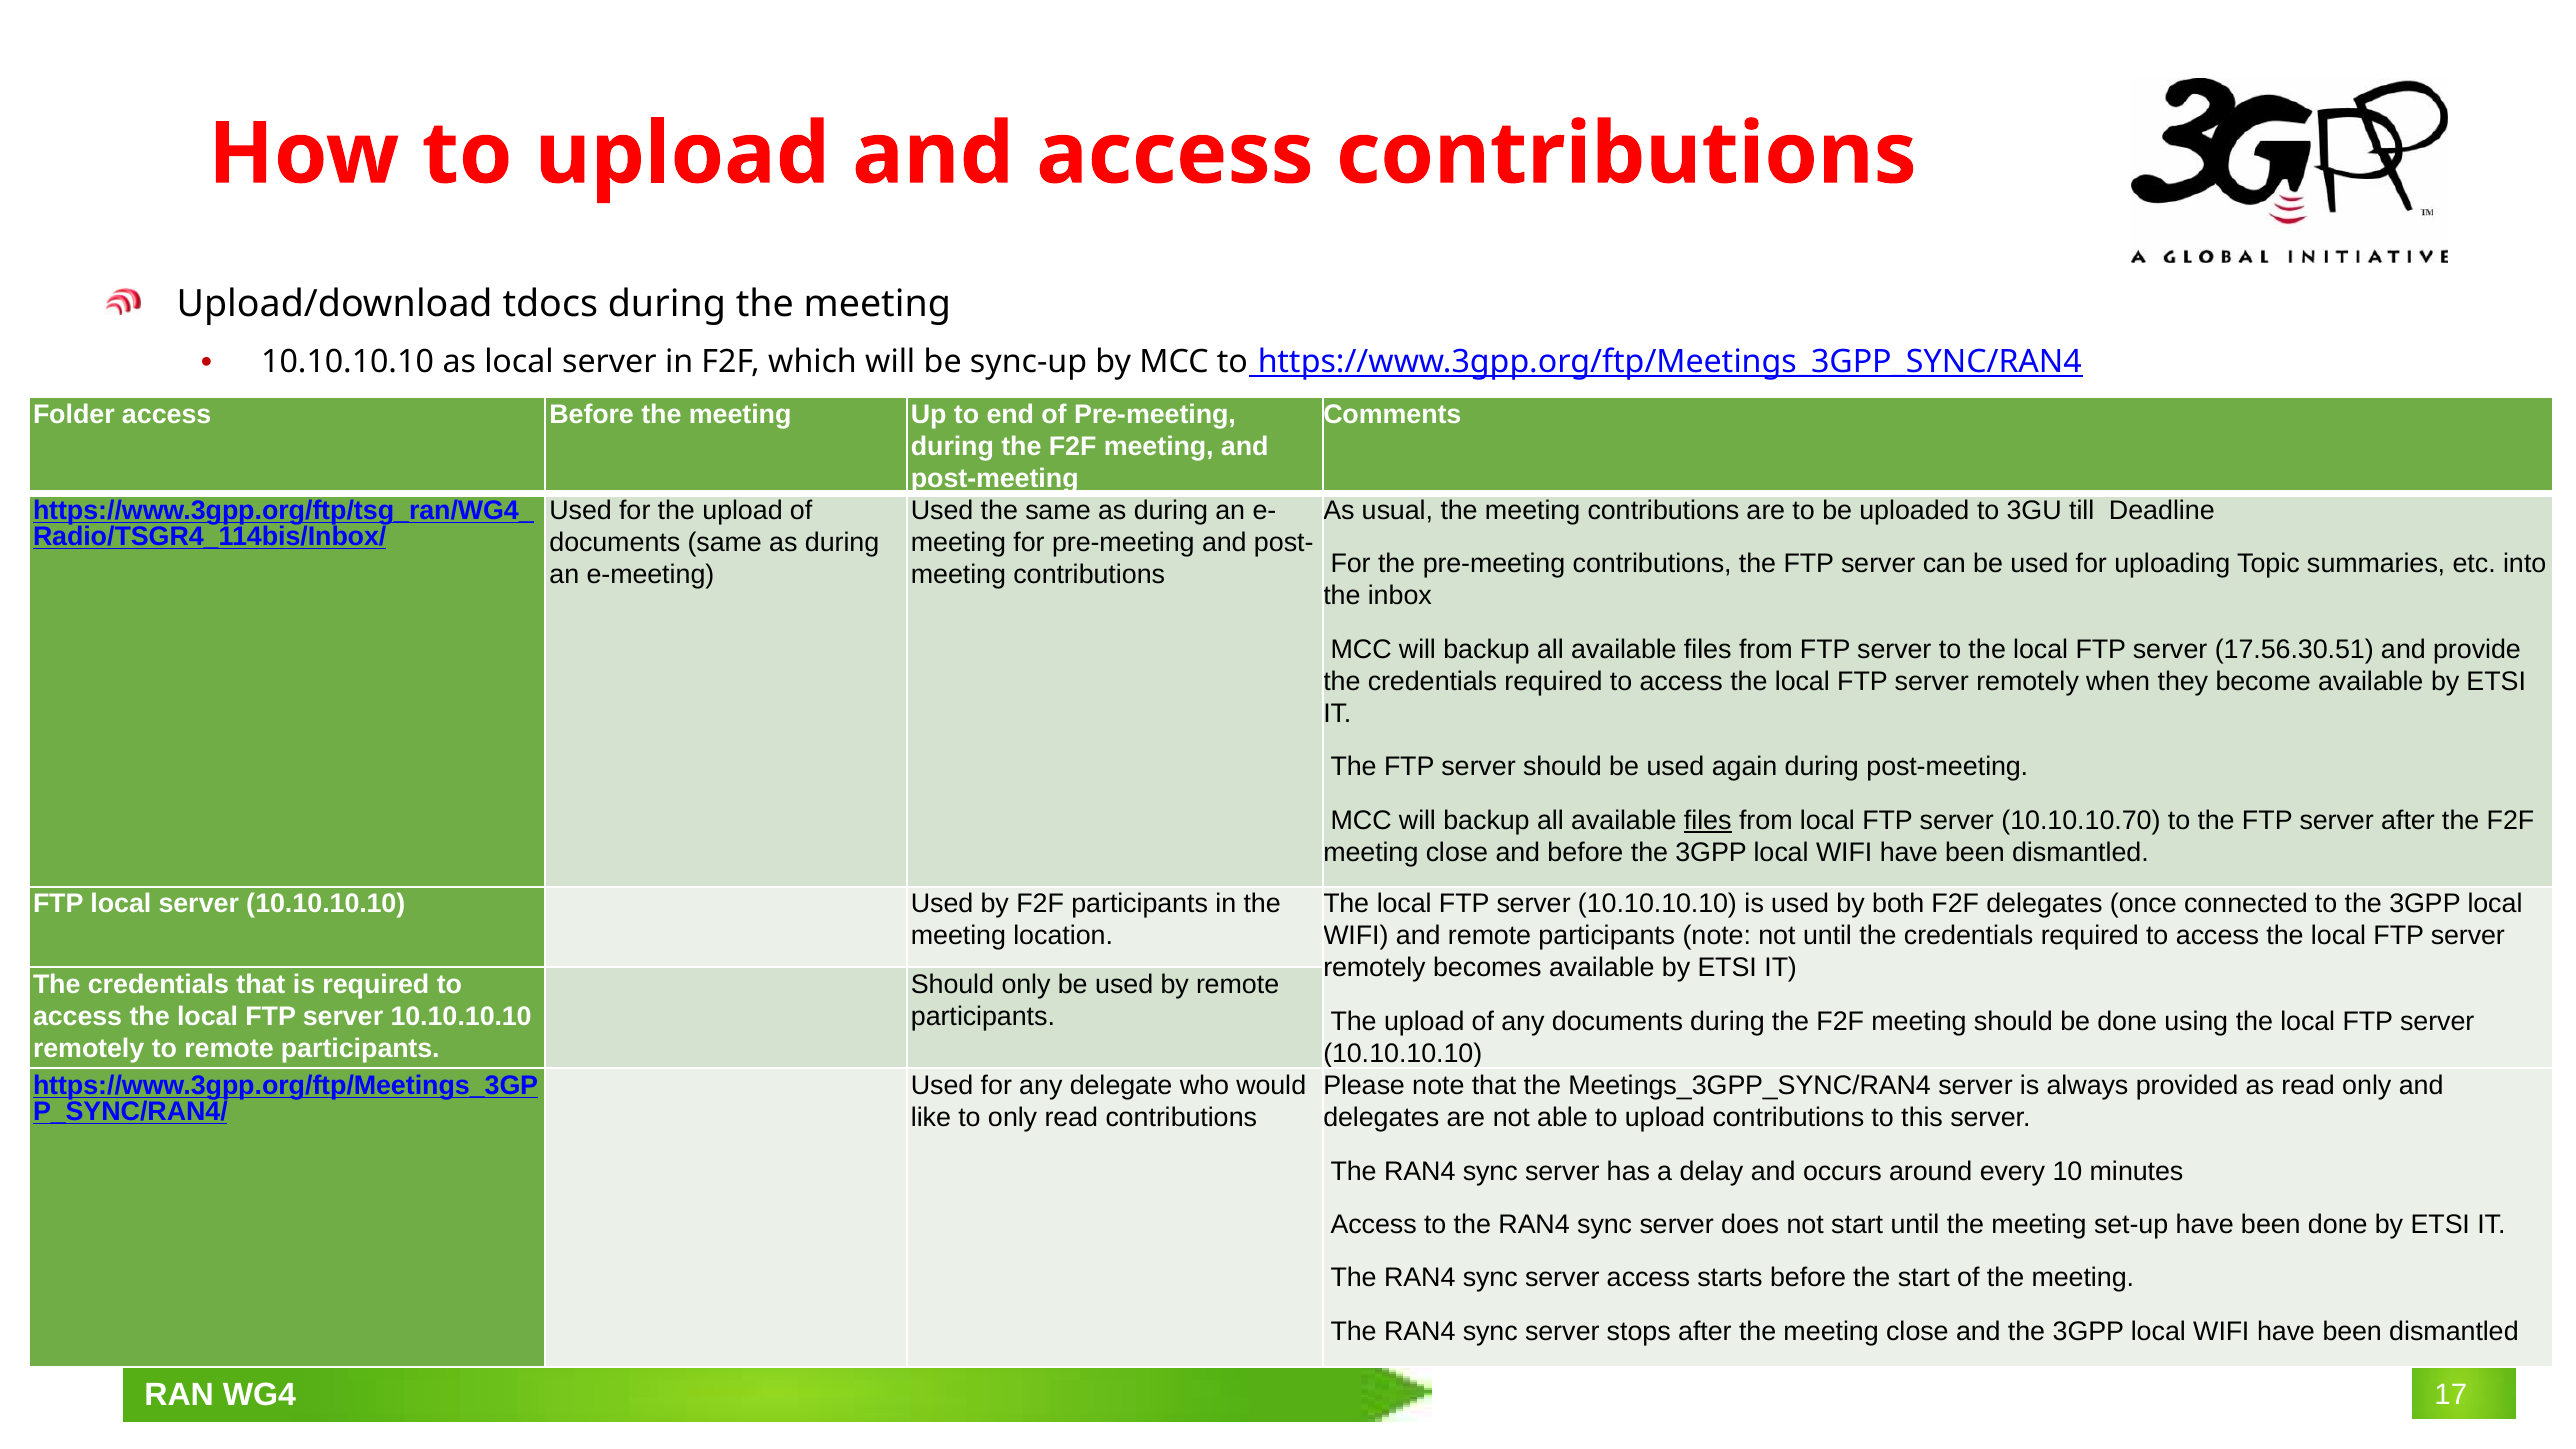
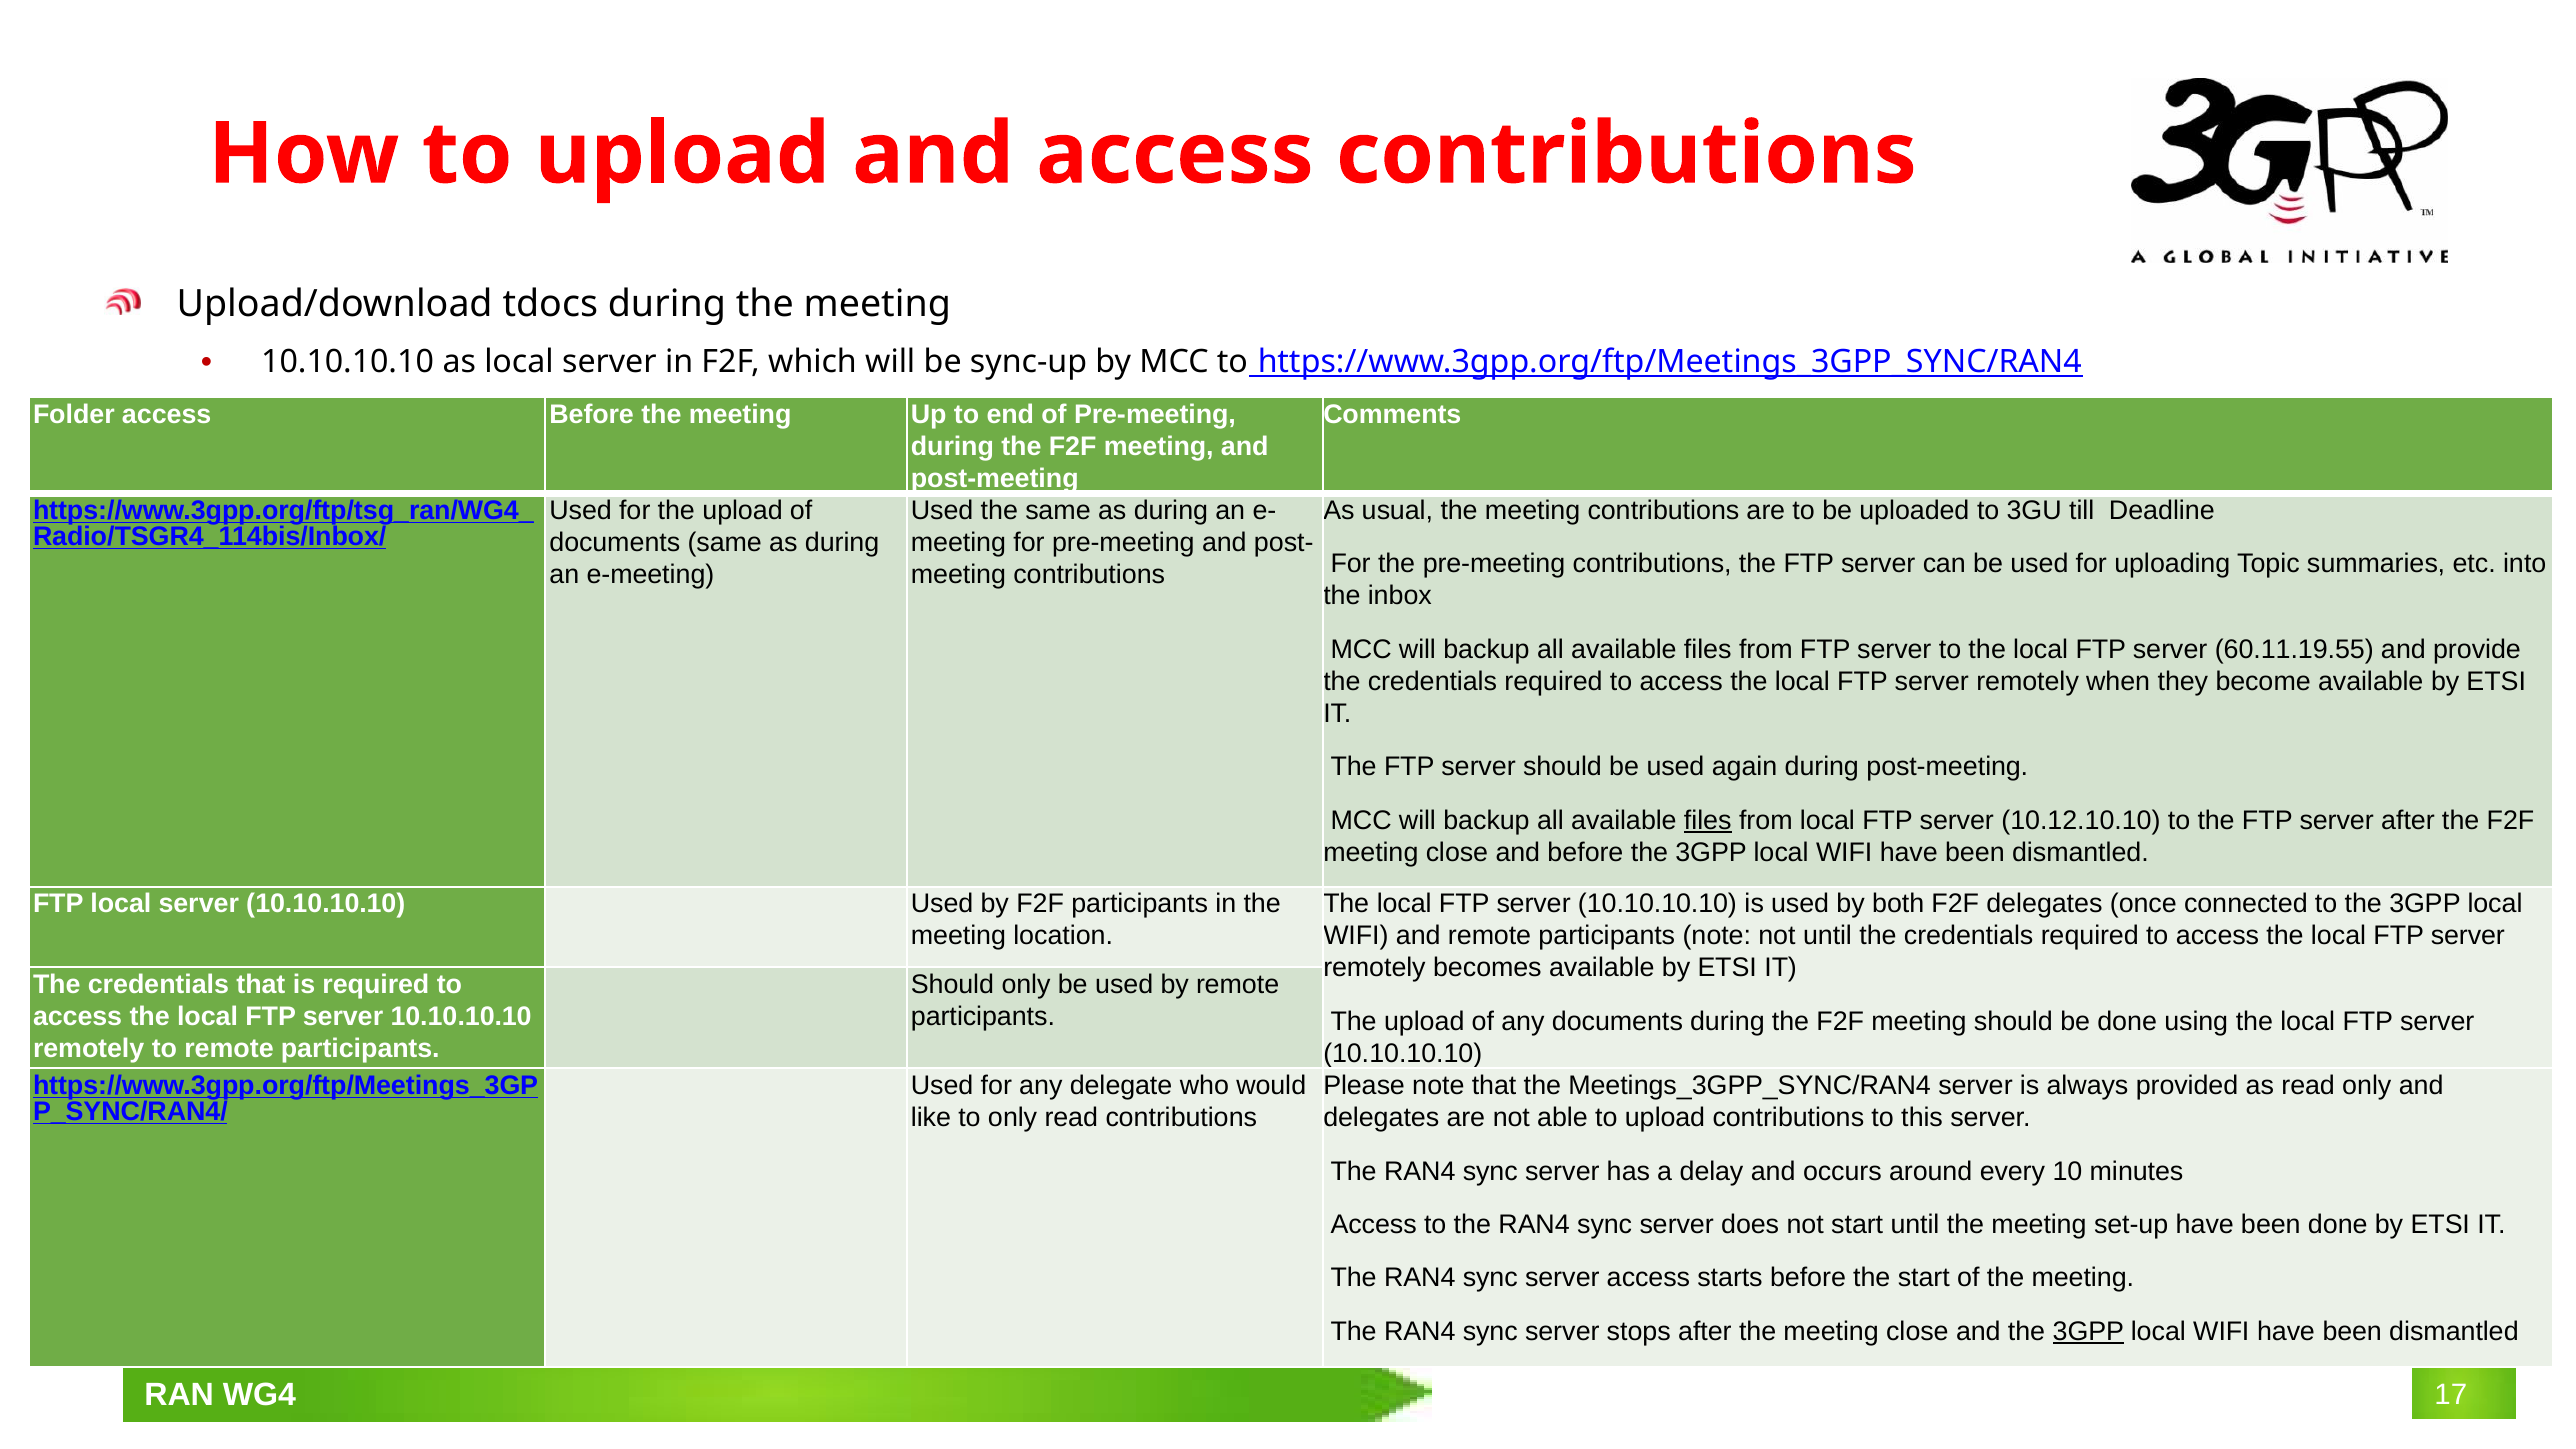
17.56.30.51: 17.56.30.51 -> 60.11.19.55 (2294, 649)
10.10.10.70: 10.10.10.70 -> 10.12.10.10 (2081, 820)
3GPP underline: none -> present (2088, 1332)
